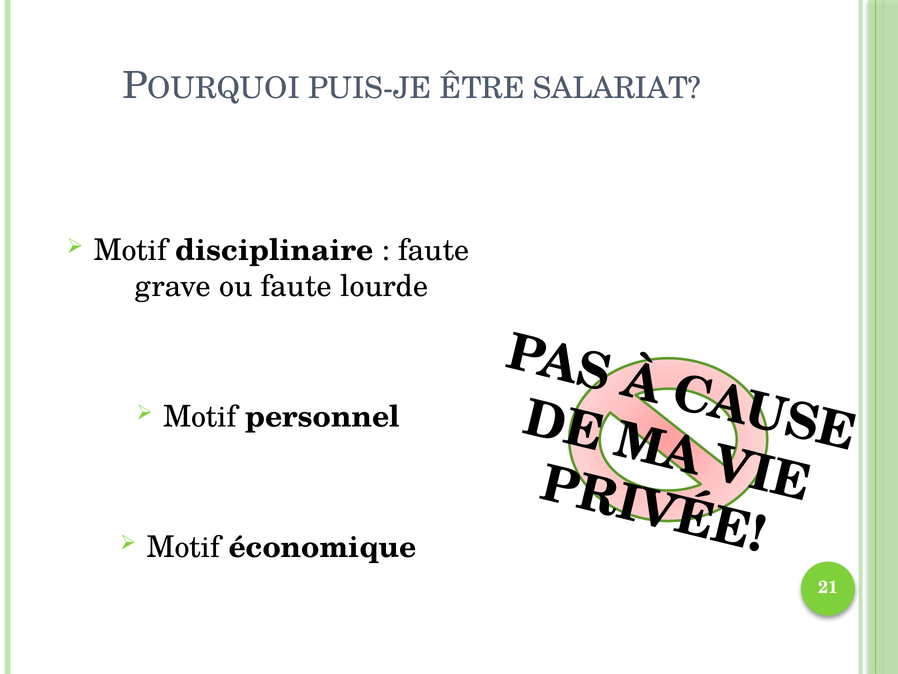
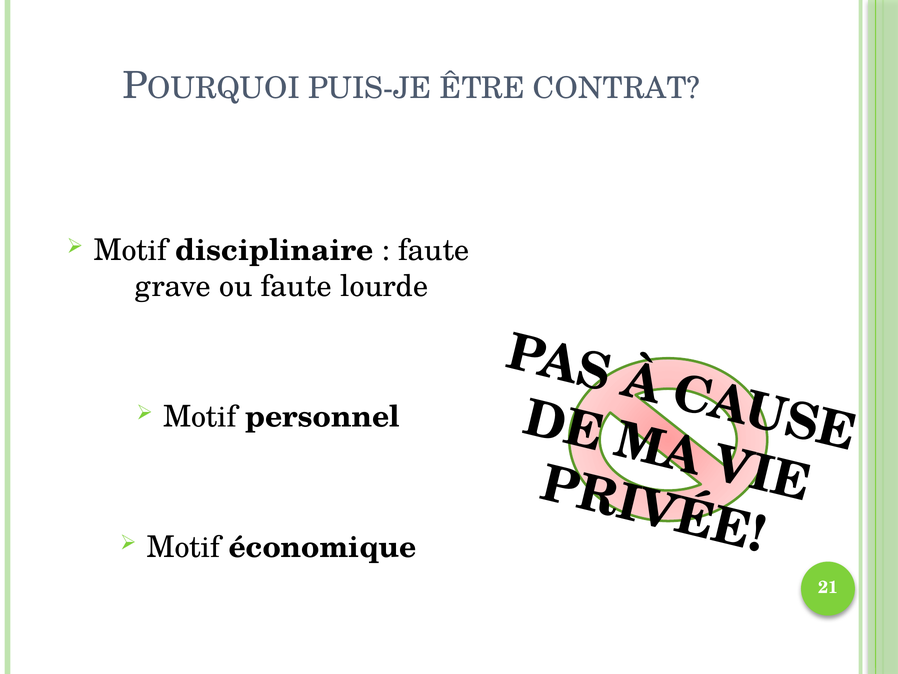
SALARIAT: SALARIAT -> CONTRAT (617, 88)
